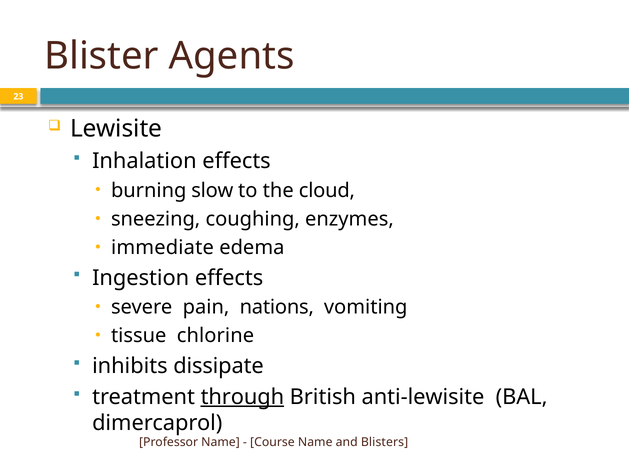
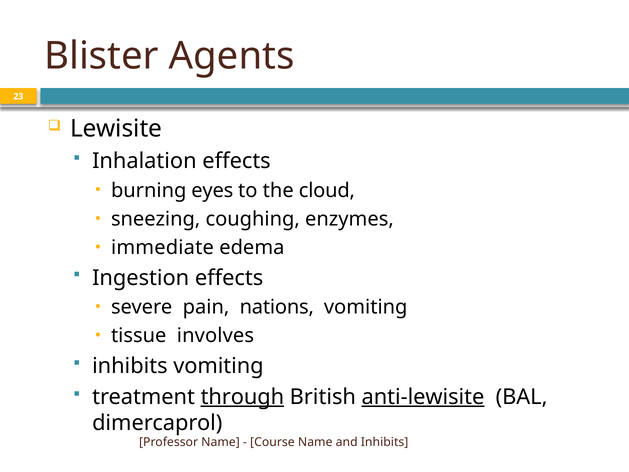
slow: slow -> eyes (212, 191)
chlorine: chlorine -> involves (215, 336)
inhibits dissipate: dissipate -> vomiting (218, 366)
anti-lewisite underline: none -> present (423, 397)
and Blisters: Blisters -> Inhibits (385, 442)
